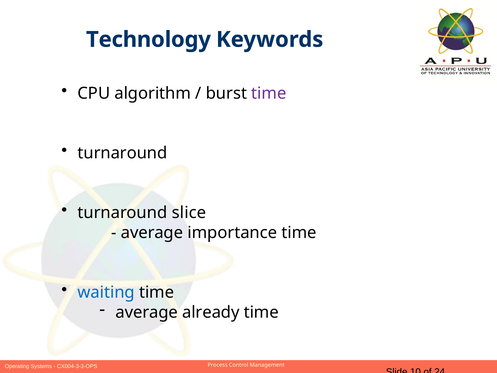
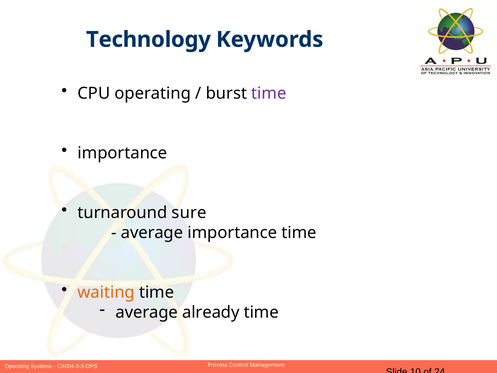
CPU algorithm: algorithm -> operating (153, 93)
turnaround: turnaround -> importance (122, 153)
slice: slice -> sure (189, 213)
waiting colour: blue -> orange (106, 292)
